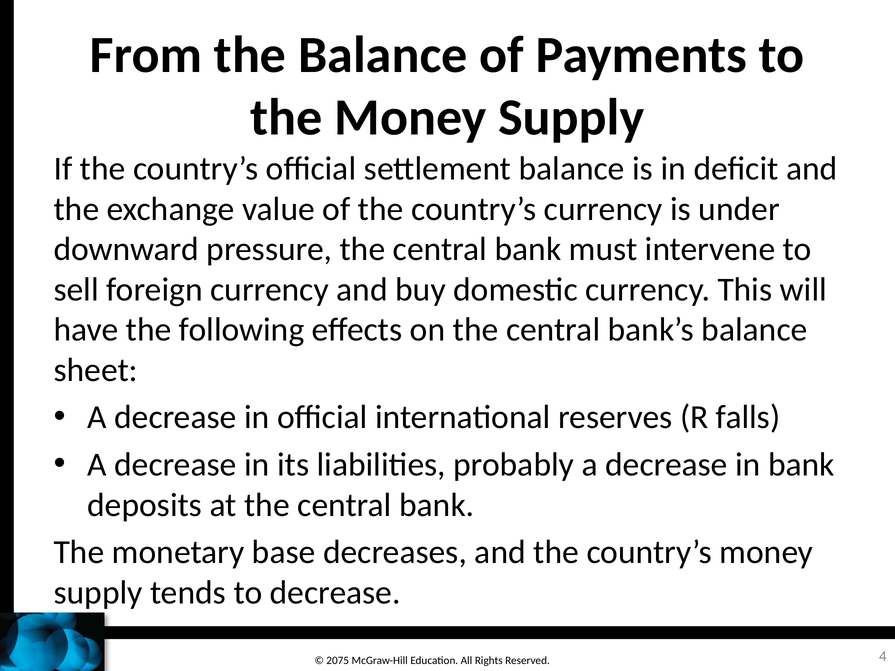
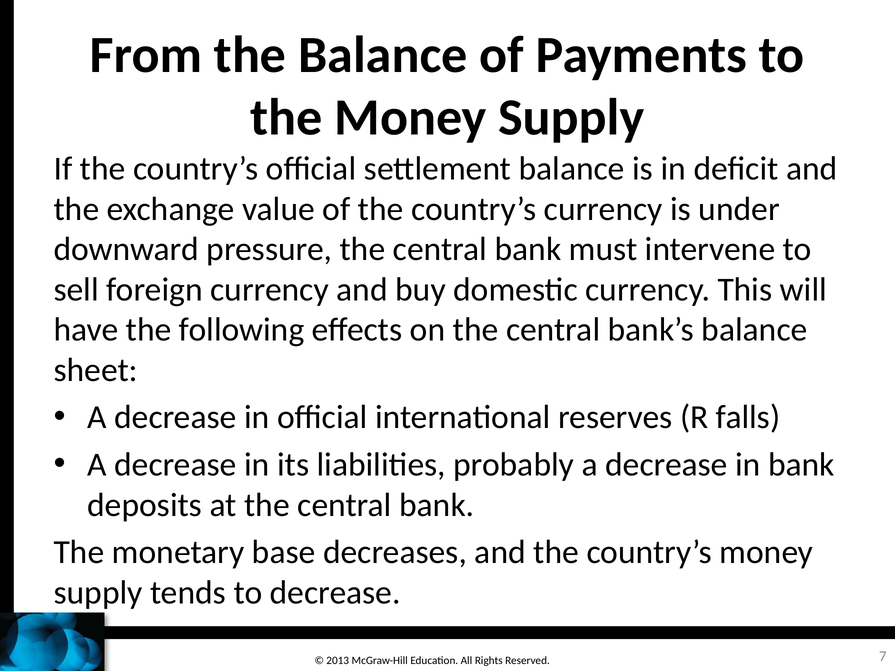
2075: 2075 -> 2013 (338, 661)
4: 4 -> 7 (883, 656)
